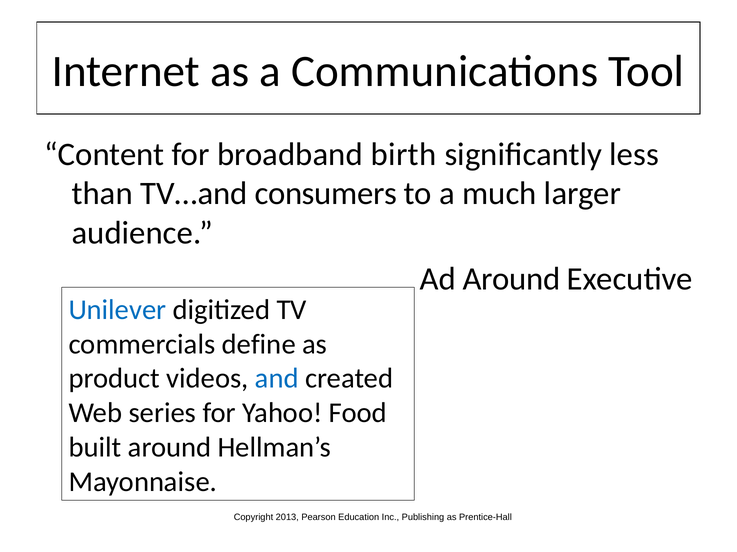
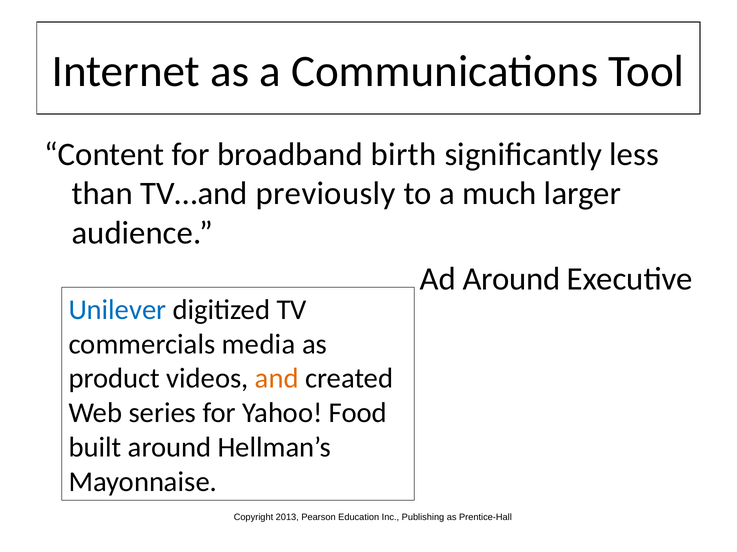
consumers: consumers -> previously (325, 194)
define: define -> media (259, 345)
and colour: blue -> orange (277, 379)
